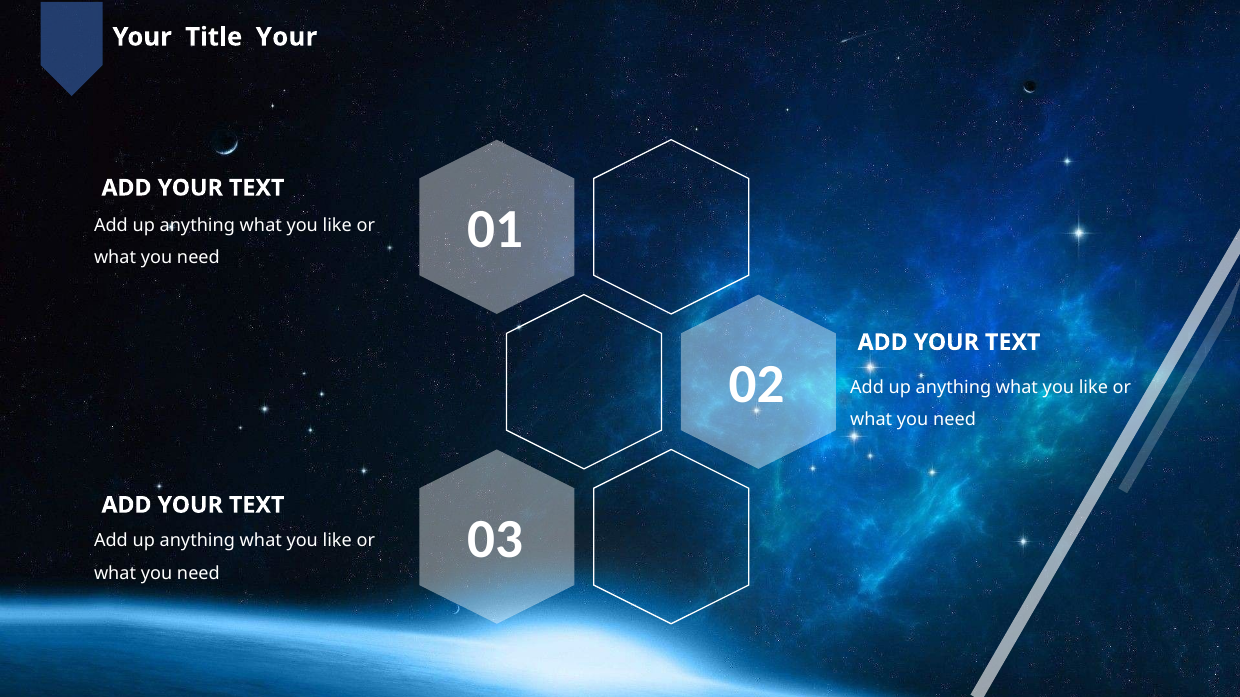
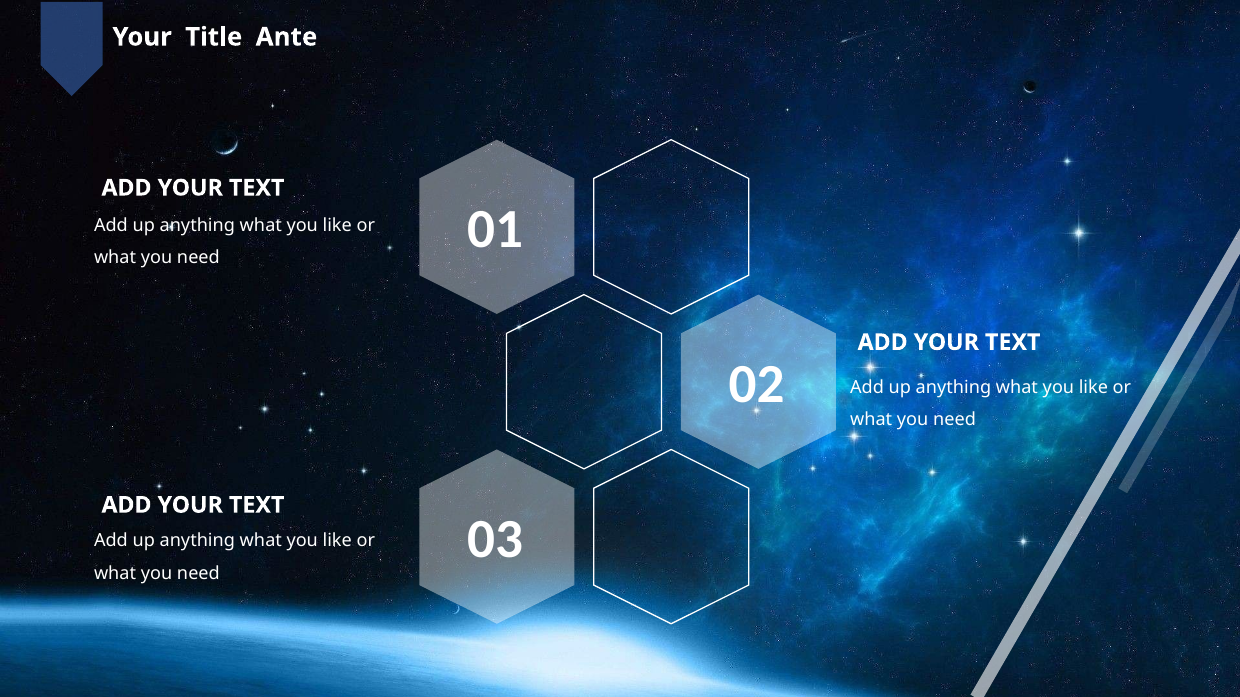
Title Your: Your -> Ante (287, 37)
